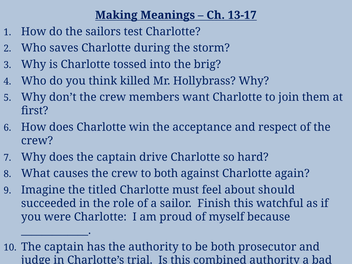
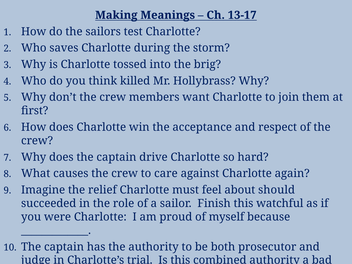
to both: both -> care (166, 173)
titled: titled -> relief (102, 190)
